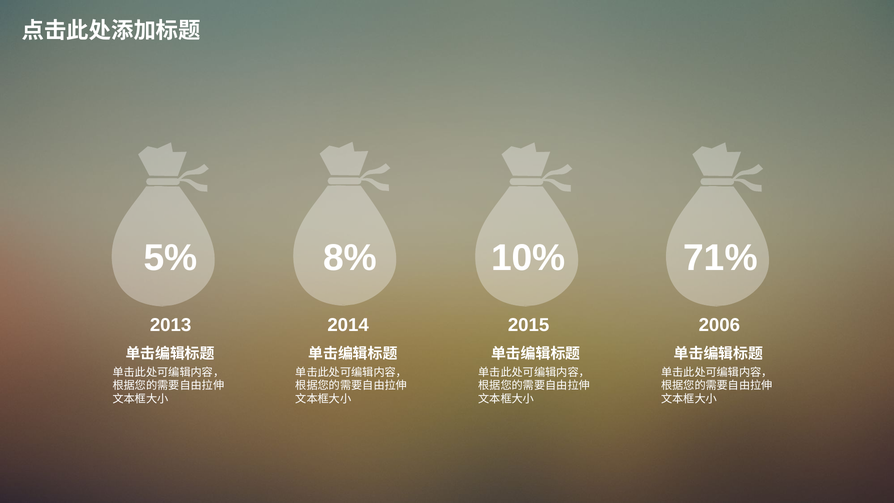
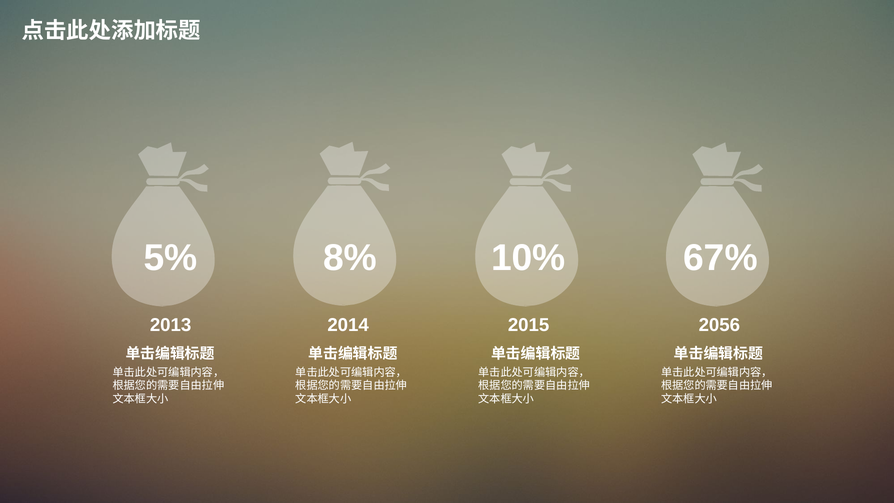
71%: 71% -> 67% (720, 258)
2006: 2006 -> 2056 (719, 325)
